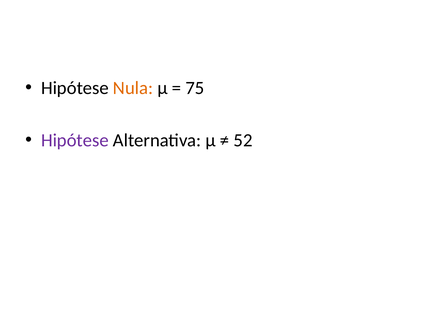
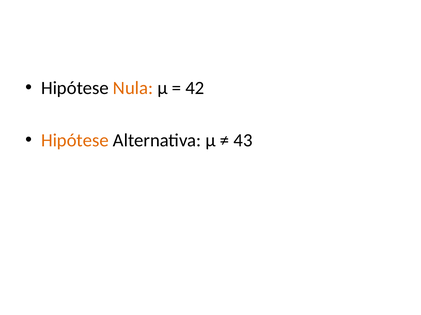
75: 75 -> 42 (195, 88)
Hipótese colour: purple -> orange (75, 141)
52: 52 -> 43 (243, 141)
